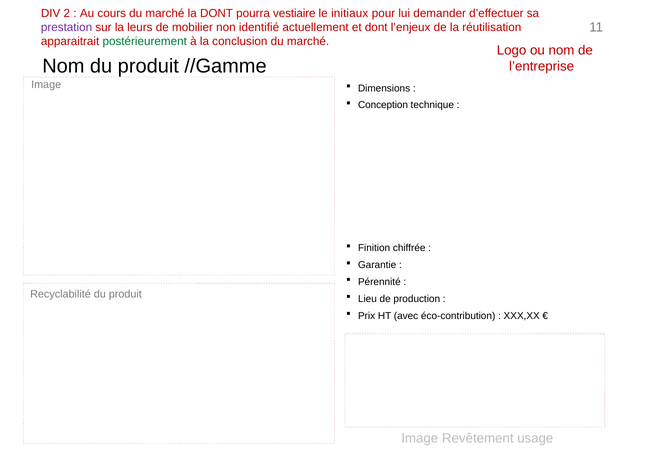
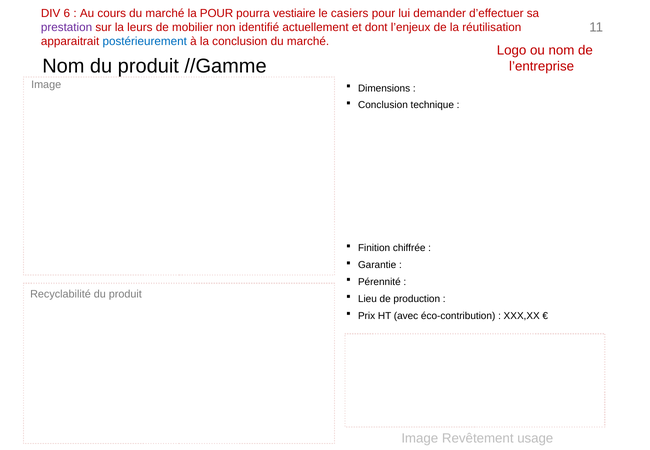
2: 2 -> 6 (67, 13)
la DONT: DONT -> POUR (217, 13)
initiaux: initiaux -> casiers (350, 13)
postérieurement colour: green -> blue (145, 41)
Conception: Conception -> Conclusion (383, 105)
